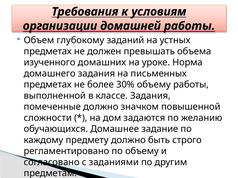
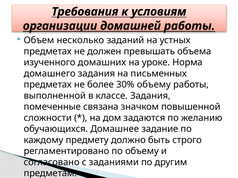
глубокому: глубокому -> несколько (80, 40)
помеченные должно: должно -> связана (101, 107)
